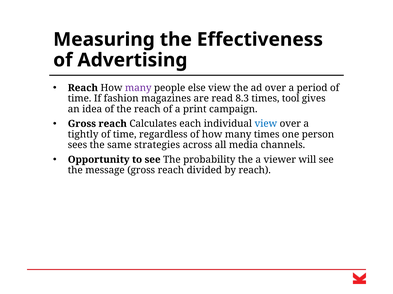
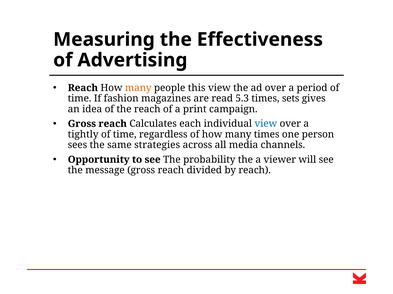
many colour: purple -> orange (138, 88)
else: else -> this (197, 88)
8.3: 8.3 -> 5.3 (242, 99)
tool: tool -> sets (291, 99)
